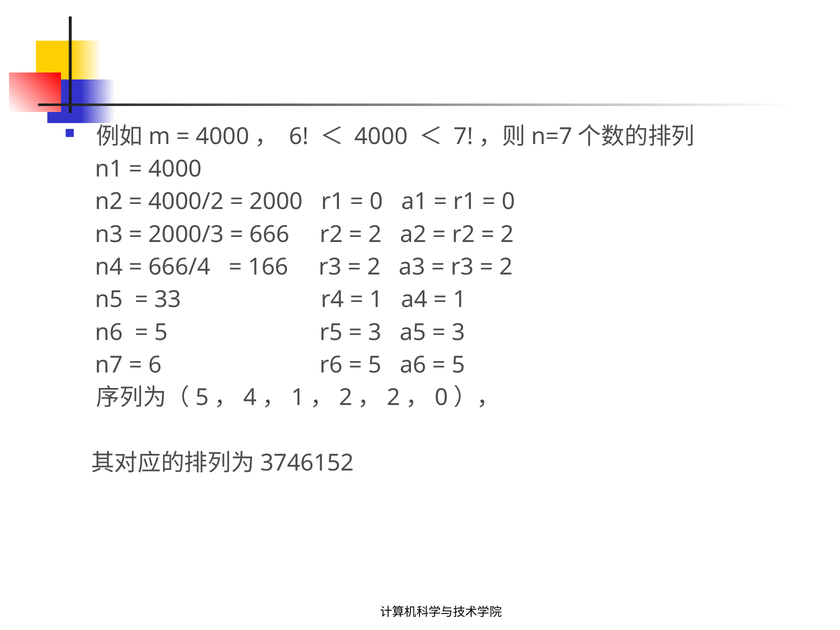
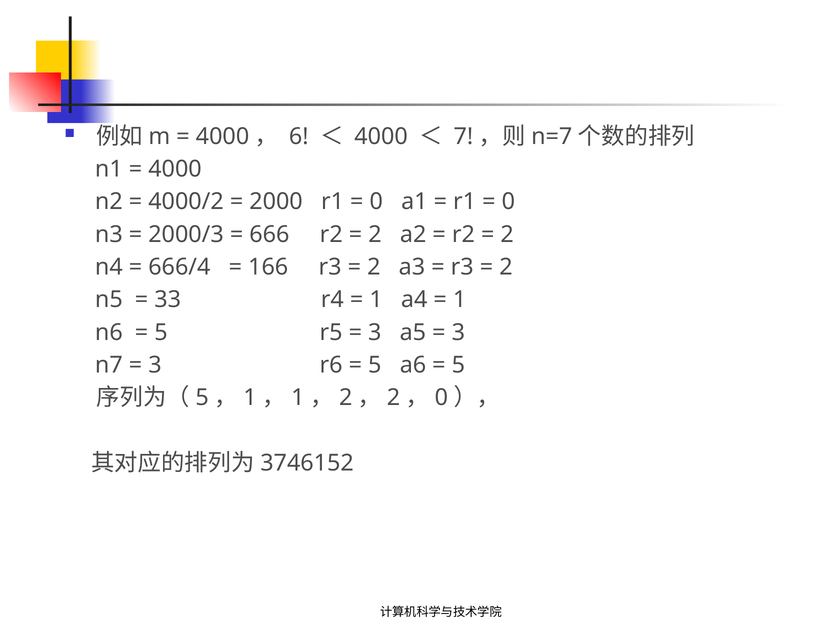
6: 6 -> 3 (155, 365)
4: 4 -> 1 (250, 398)
